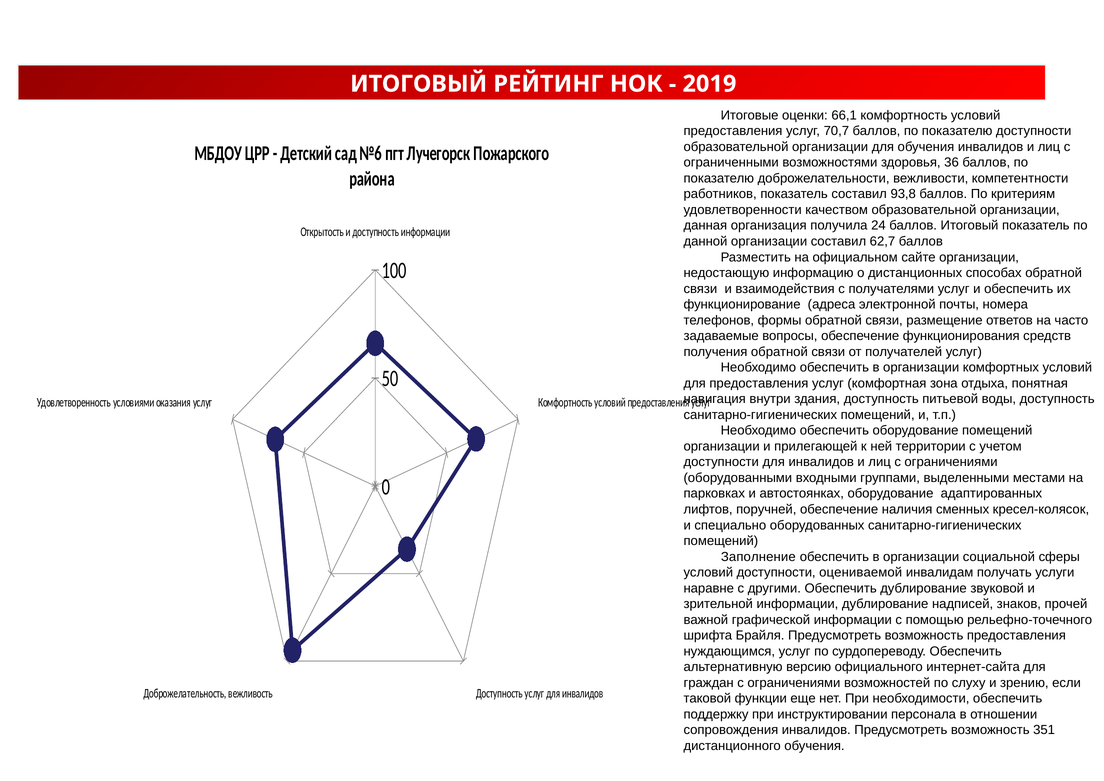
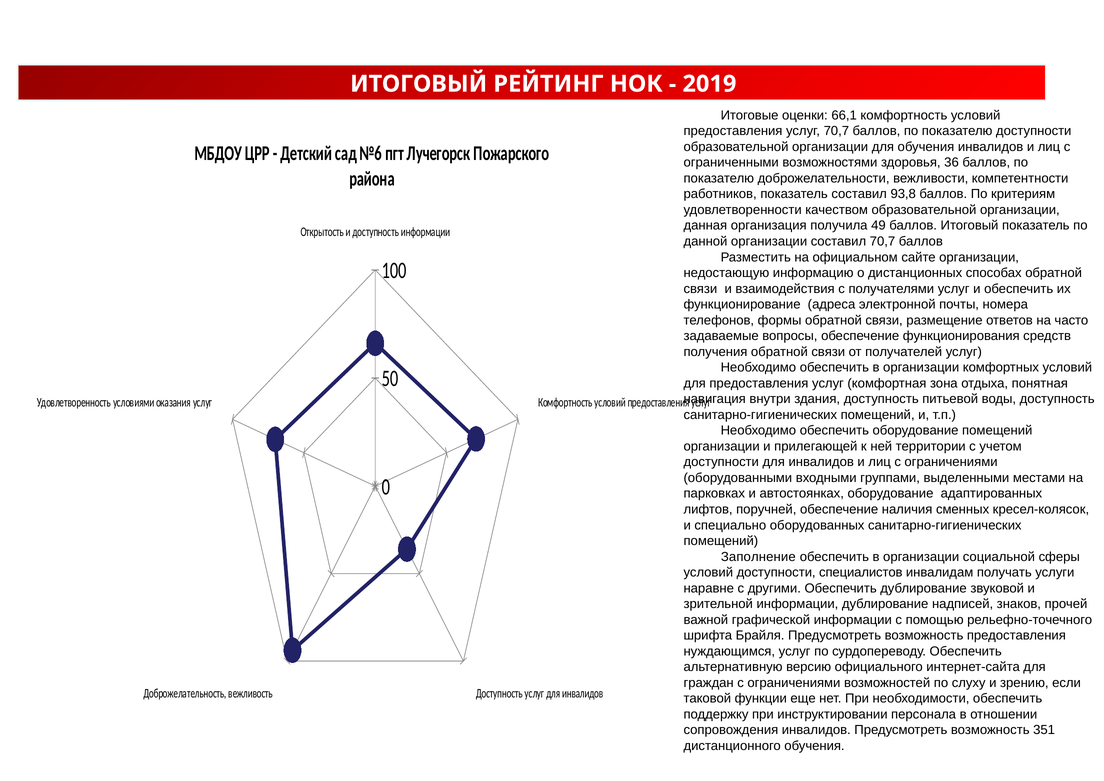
24: 24 -> 49 (878, 226)
составил 62,7: 62,7 -> 70,7 (883, 241)
оцениваемой: оцениваемой -> специалистов (861, 572)
